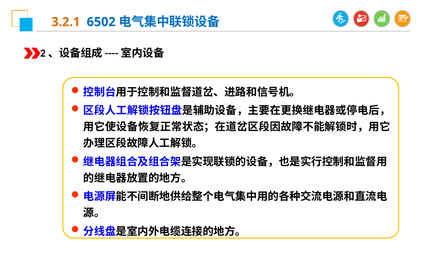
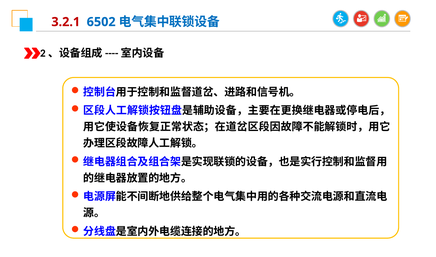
3.2.1 colour: orange -> red (66, 22)
